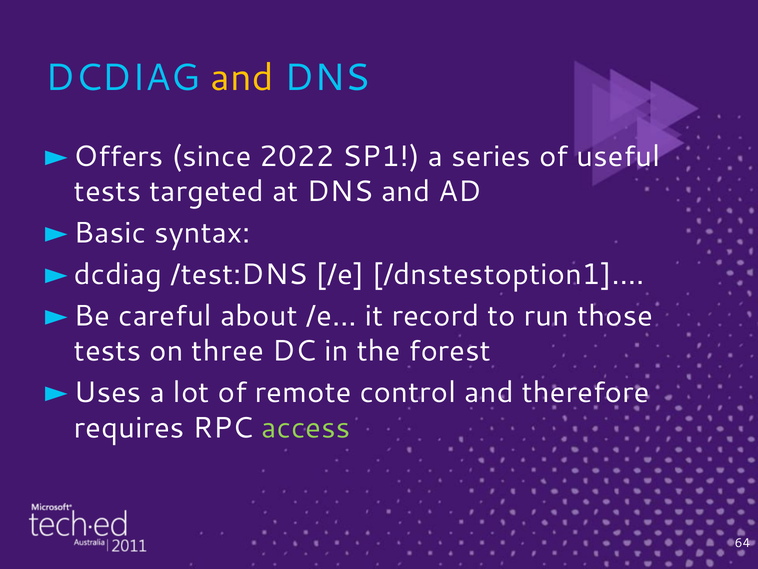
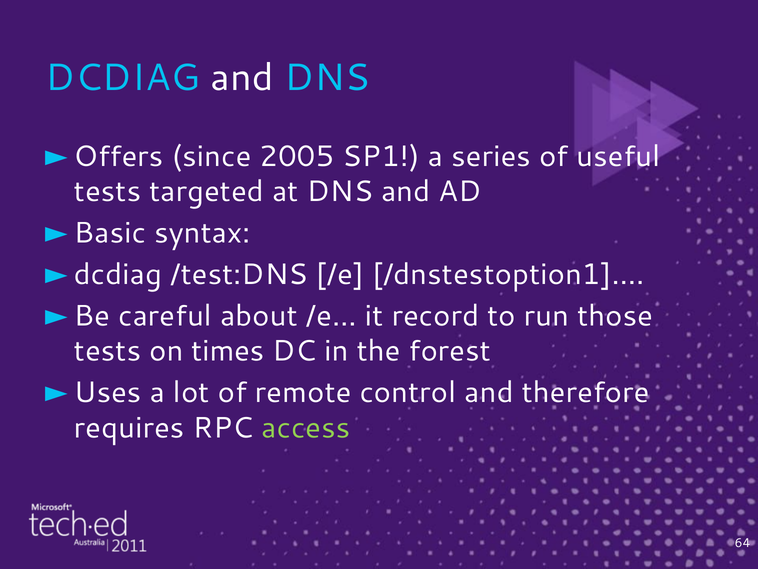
and colour: yellow -> white (242, 78)
2022: 2022 -> 2005 (297, 156)
three: three -> times (228, 351)
